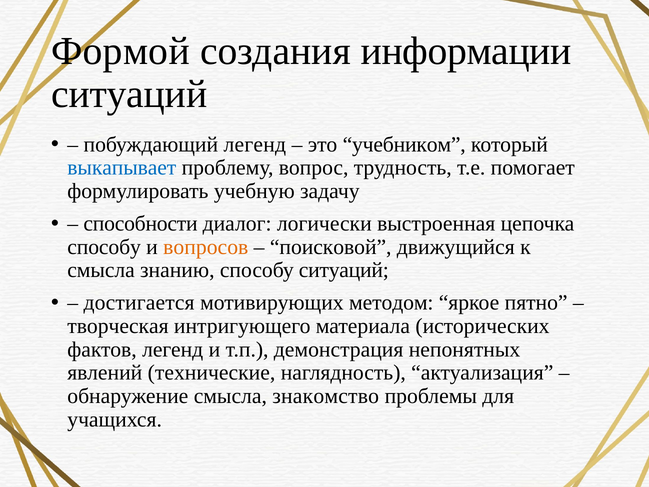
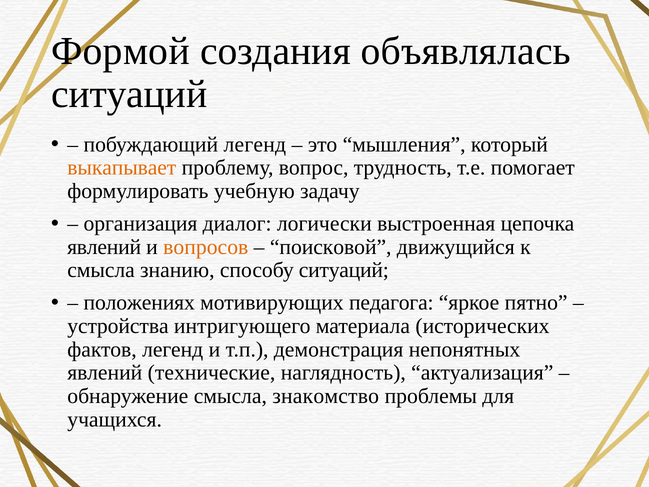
информации: информации -> объявлялась (466, 51)
учебником: учебником -> мышления (404, 144)
выкапывает colour: blue -> orange (122, 168)
способности: способности -> организация (140, 223)
способу: способу -> явлений (104, 247)
достигается: достигается -> положениях (139, 303)
методом: методом -> педагога (391, 303)
творческая: творческая -> устройства (118, 326)
